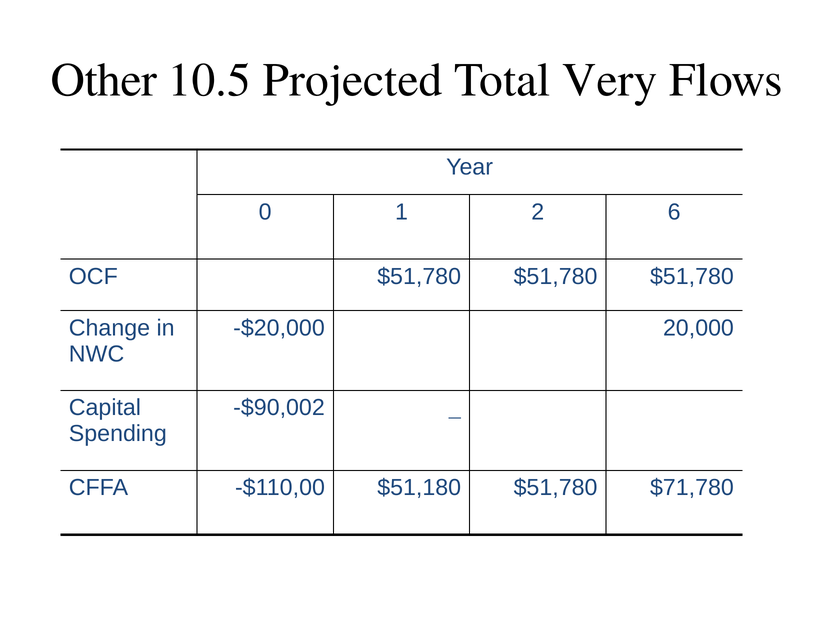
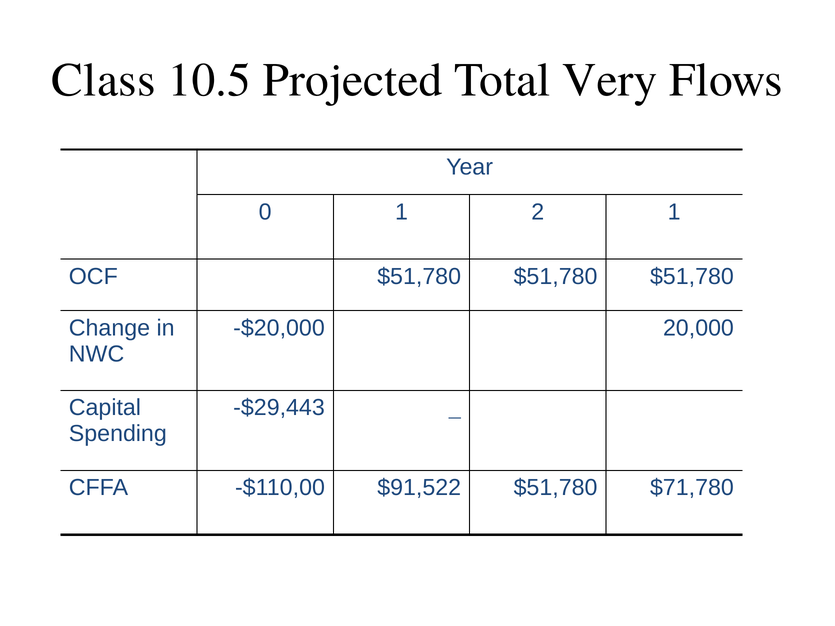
Other: Other -> Class (104, 80)
2 6: 6 -> 1 (674, 212)
-$90,002: -$90,002 -> -$29,443 (279, 408)
$51,180: $51,180 -> $91,522 (419, 488)
